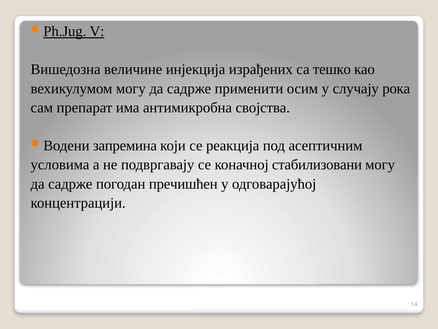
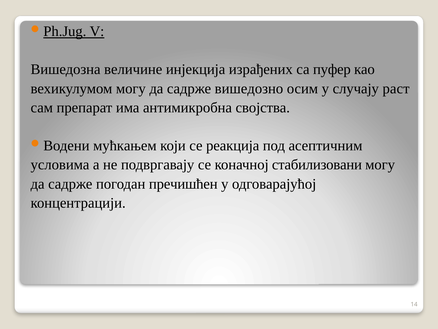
тешко: тешко -> пуфер (332, 69)
применити: применити -> вишедозно (249, 88)
рока: рока -> раст (396, 88)
запремина: запремина -> мућкањем (125, 145)
